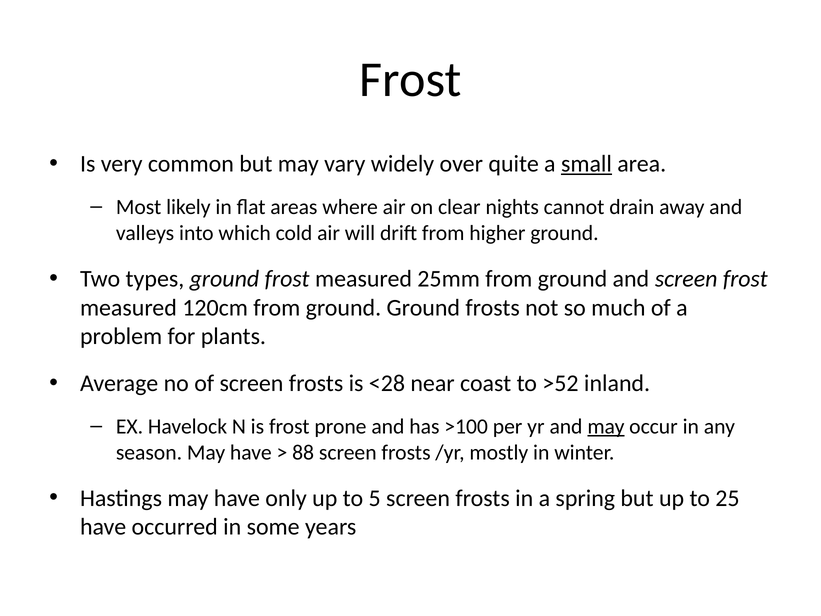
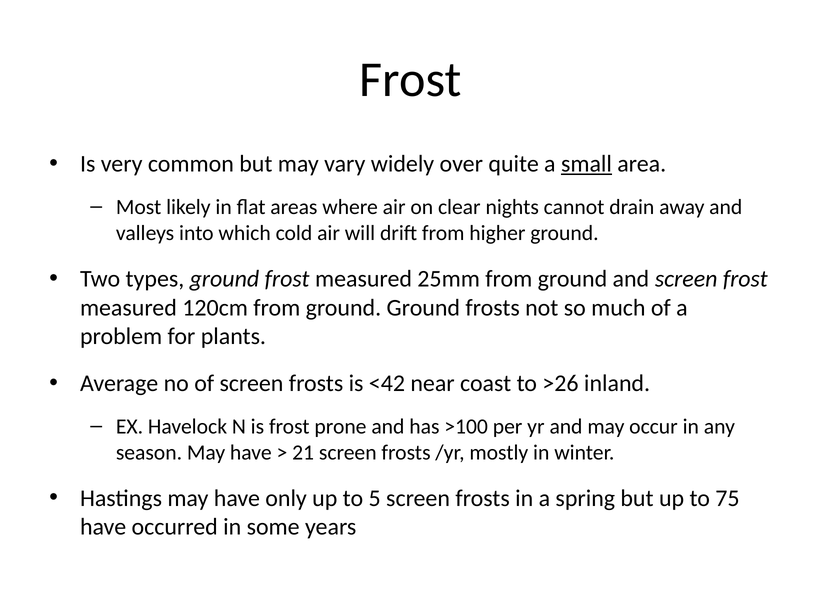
<28: <28 -> <42 (387, 383)
>52: >52 -> >26 (560, 383)
may underline: present -> none (606, 426)
88: 88 -> 21 (303, 452)
25: 25 -> 75 (727, 498)
